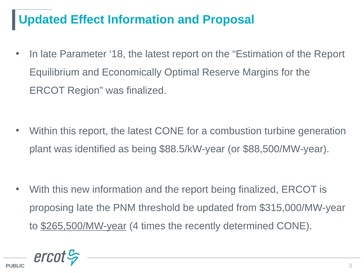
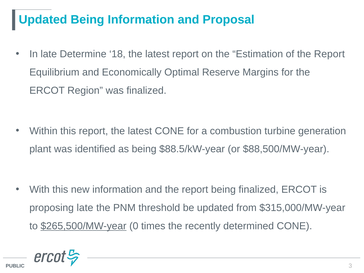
Updated Effect: Effect -> Being (87, 20)
Parameter: Parameter -> Determine (83, 54)
4: 4 -> 0 (134, 226)
